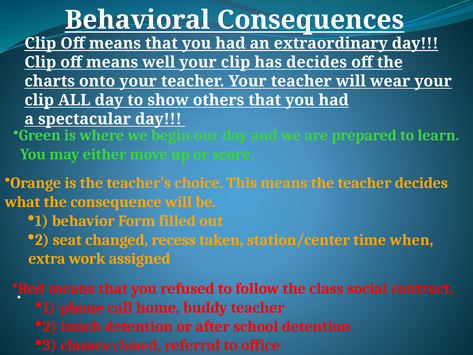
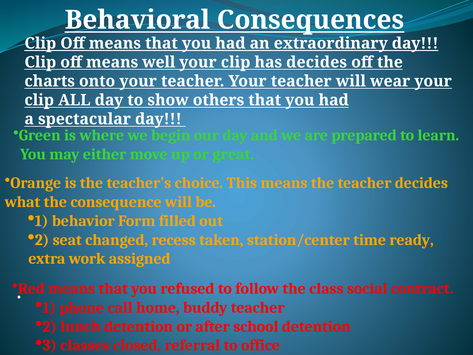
score: score -> great (233, 154)
when: when -> ready (412, 240)
